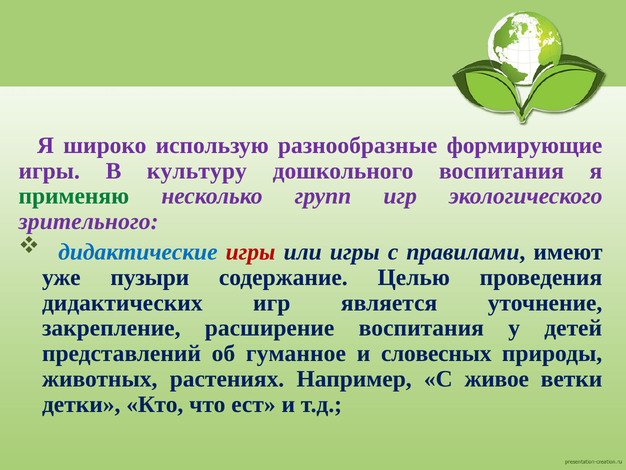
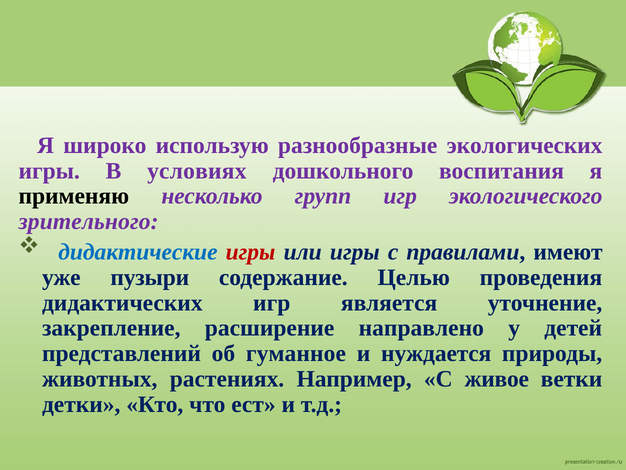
формирующие: формирующие -> экологических (525, 145)
культуру: культуру -> условиях (197, 171)
применяю colour: green -> black (74, 196)
расширение воспитания: воспитания -> направлено (421, 328)
словесных: словесных -> нуждается (436, 353)
